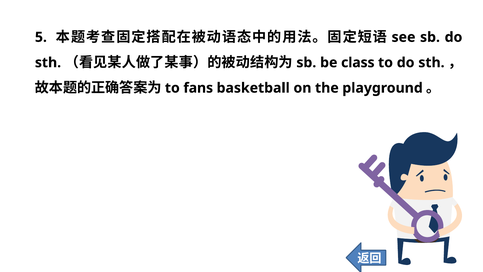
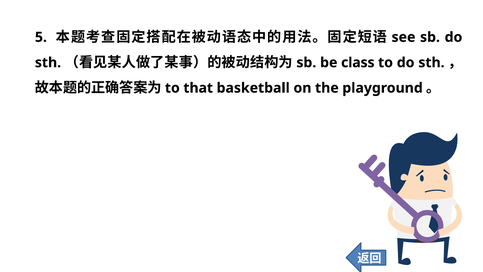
fans: fans -> that (198, 88)
